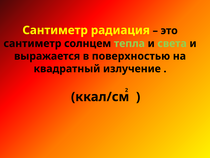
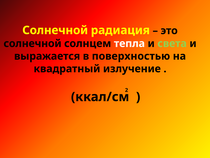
Сантиметр: Сантиметр -> Солнечной (55, 30)
сантиметр: сантиметр -> солнечной (33, 43)
тепла colour: light green -> white (129, 43)
